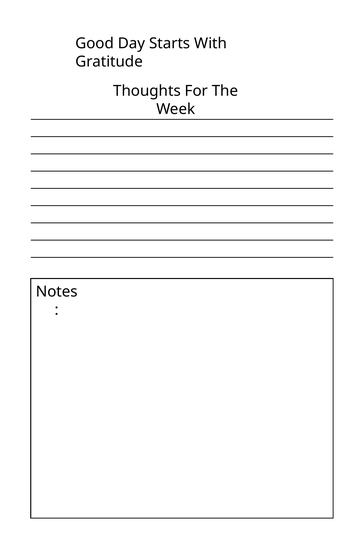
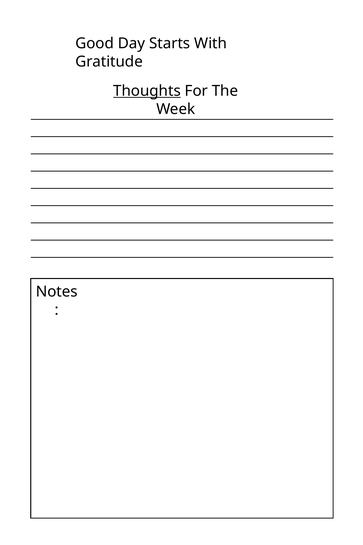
Thoughts underline: none -> present (147, 91)
